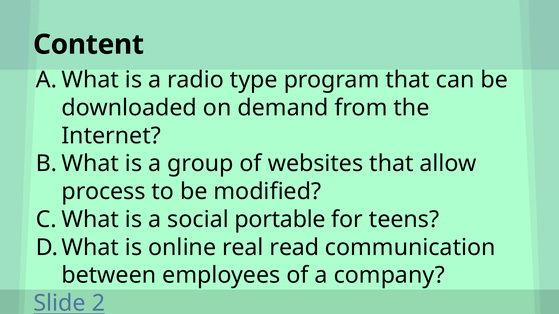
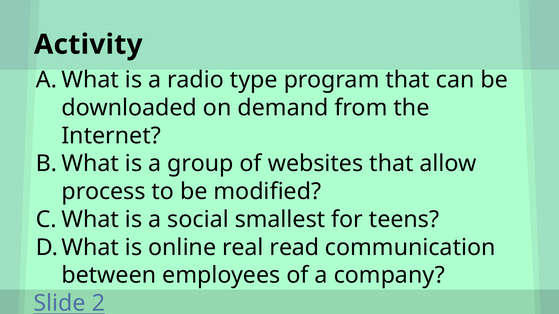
Content: Content -> Activity (88, 45)
portable: portable -> smallest (280, 220)
